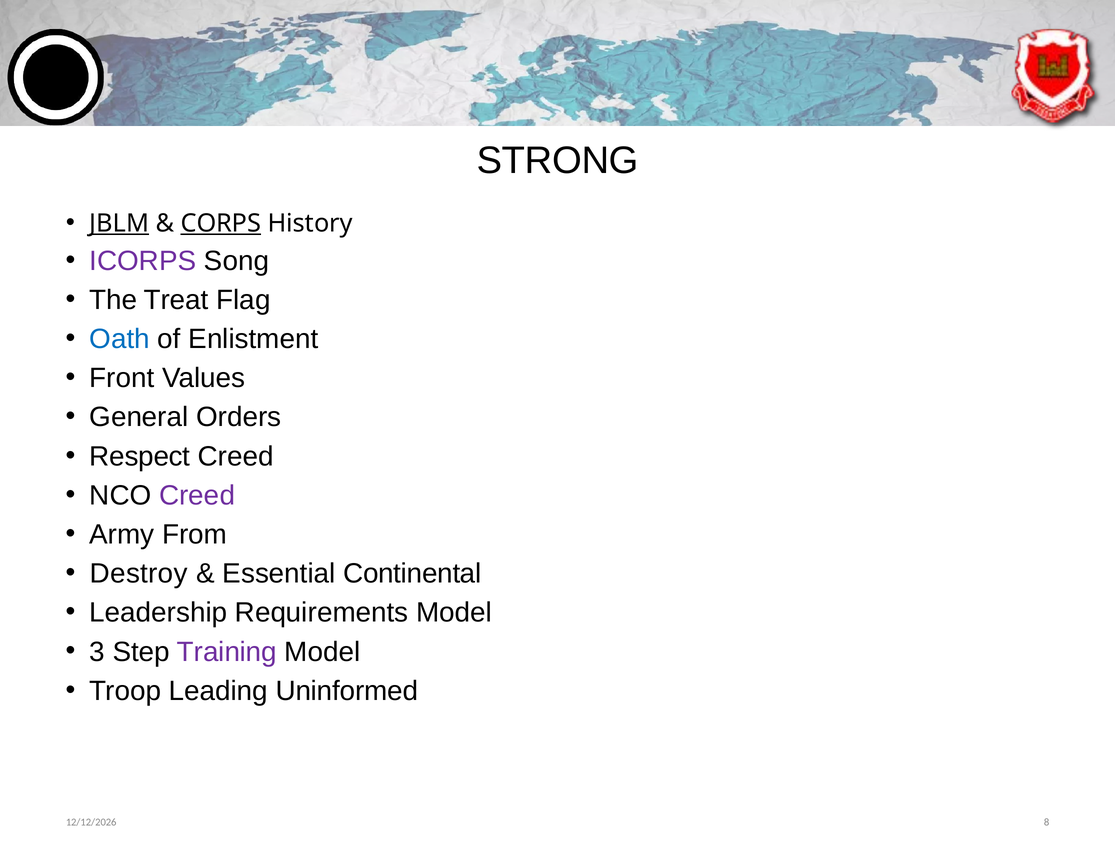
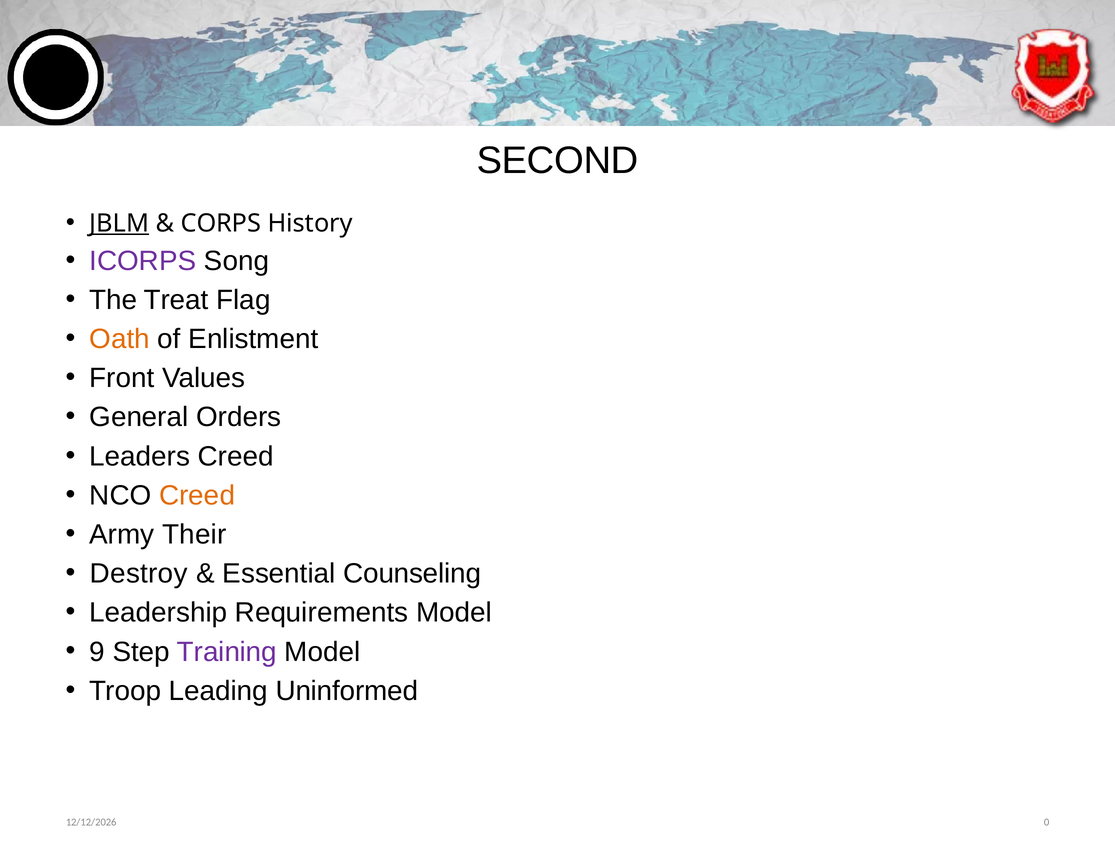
STRONG: STRONG -> SECOND (558, 161)
CORPS underline: present -> none (221, 223)
Oath colour: blue -> orange (120, 339)
Respect: Respect -> Leaders (140, 456)
Creed colour: purple -> orange (197, 495)
From: From -> Their (194, 534)
Continental: Continental -> Counseling (412, 573)
3: 3 -> 9 (97, 651)
8: 8 -> 0 (1047, 822)
